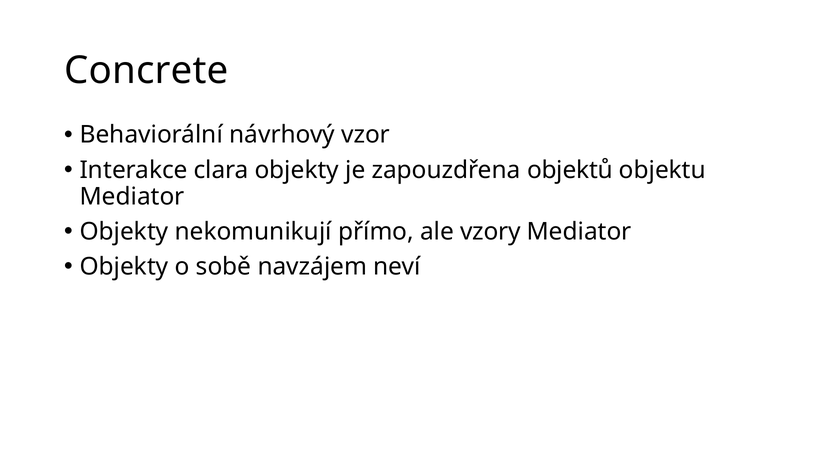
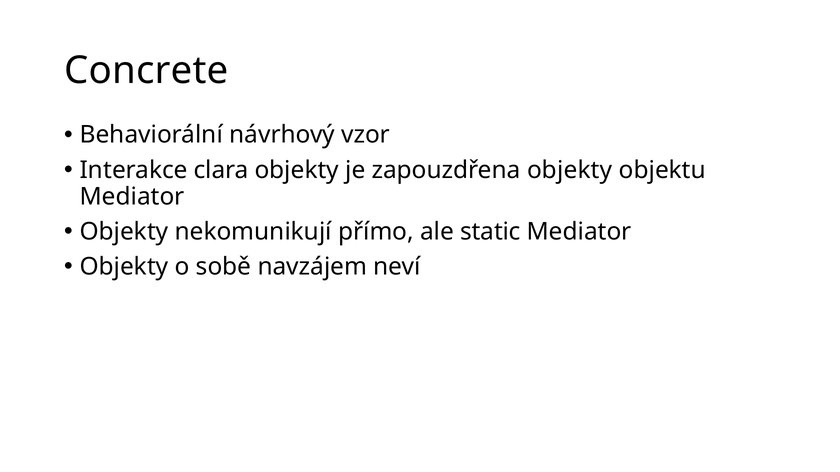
zapouzdřena objektů: objektů -> objekty (570, 170)
vzory: vzory -> static (490, 232)
